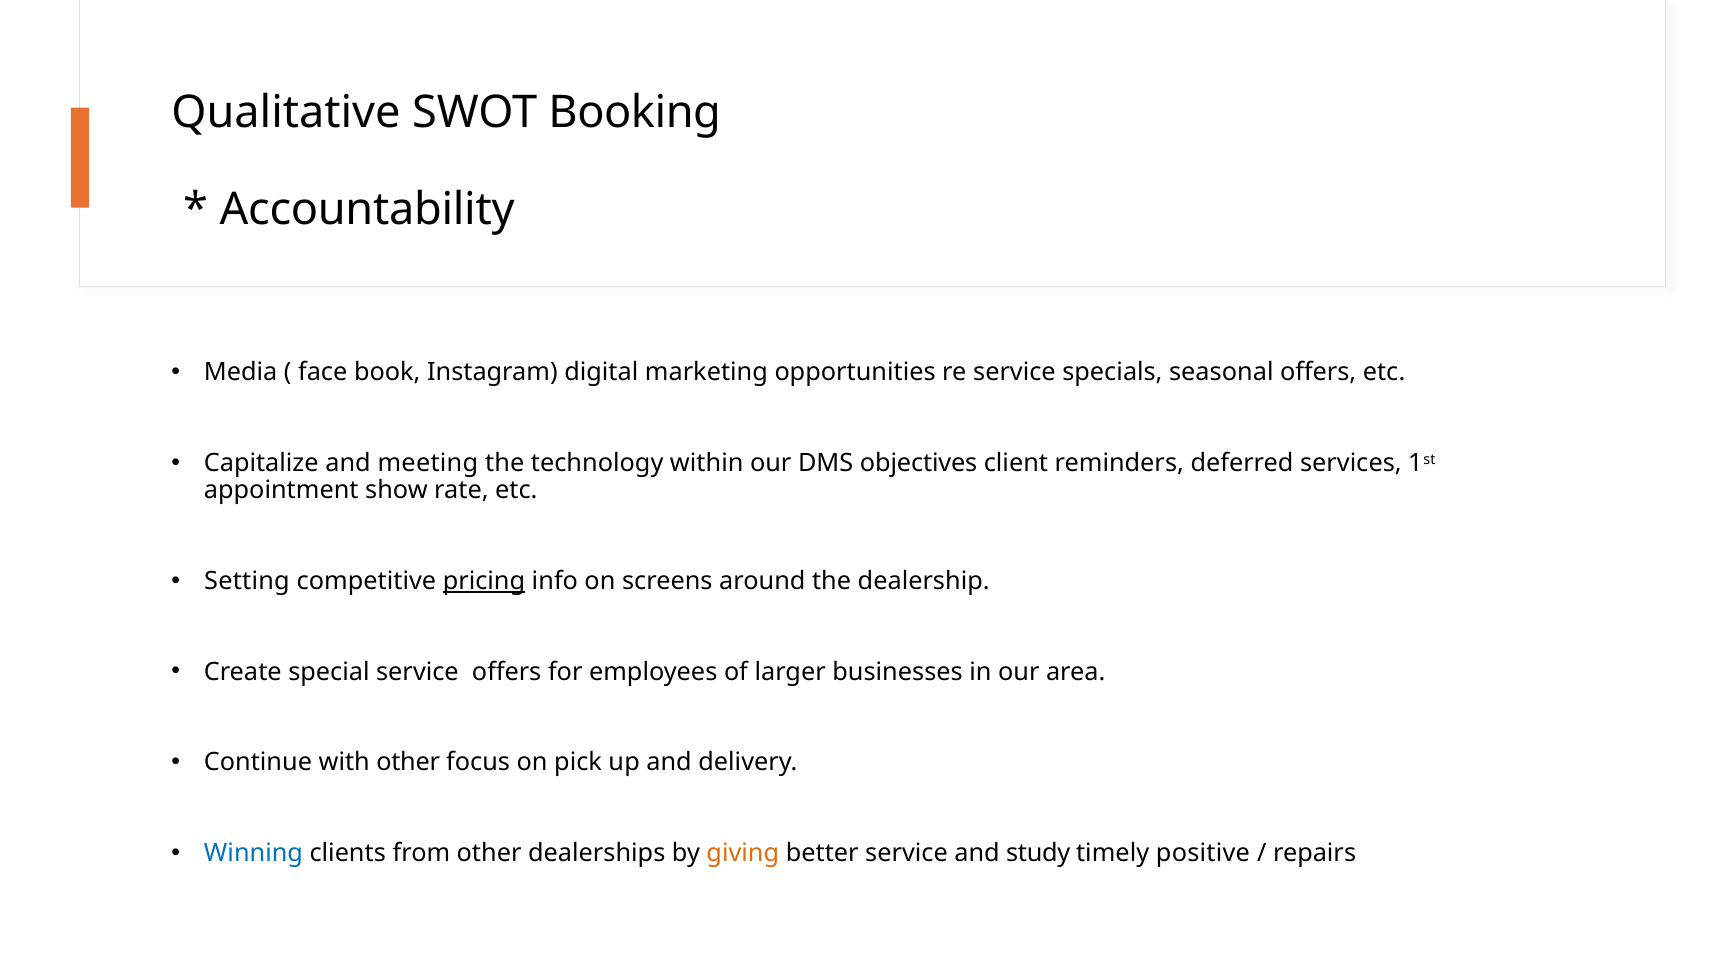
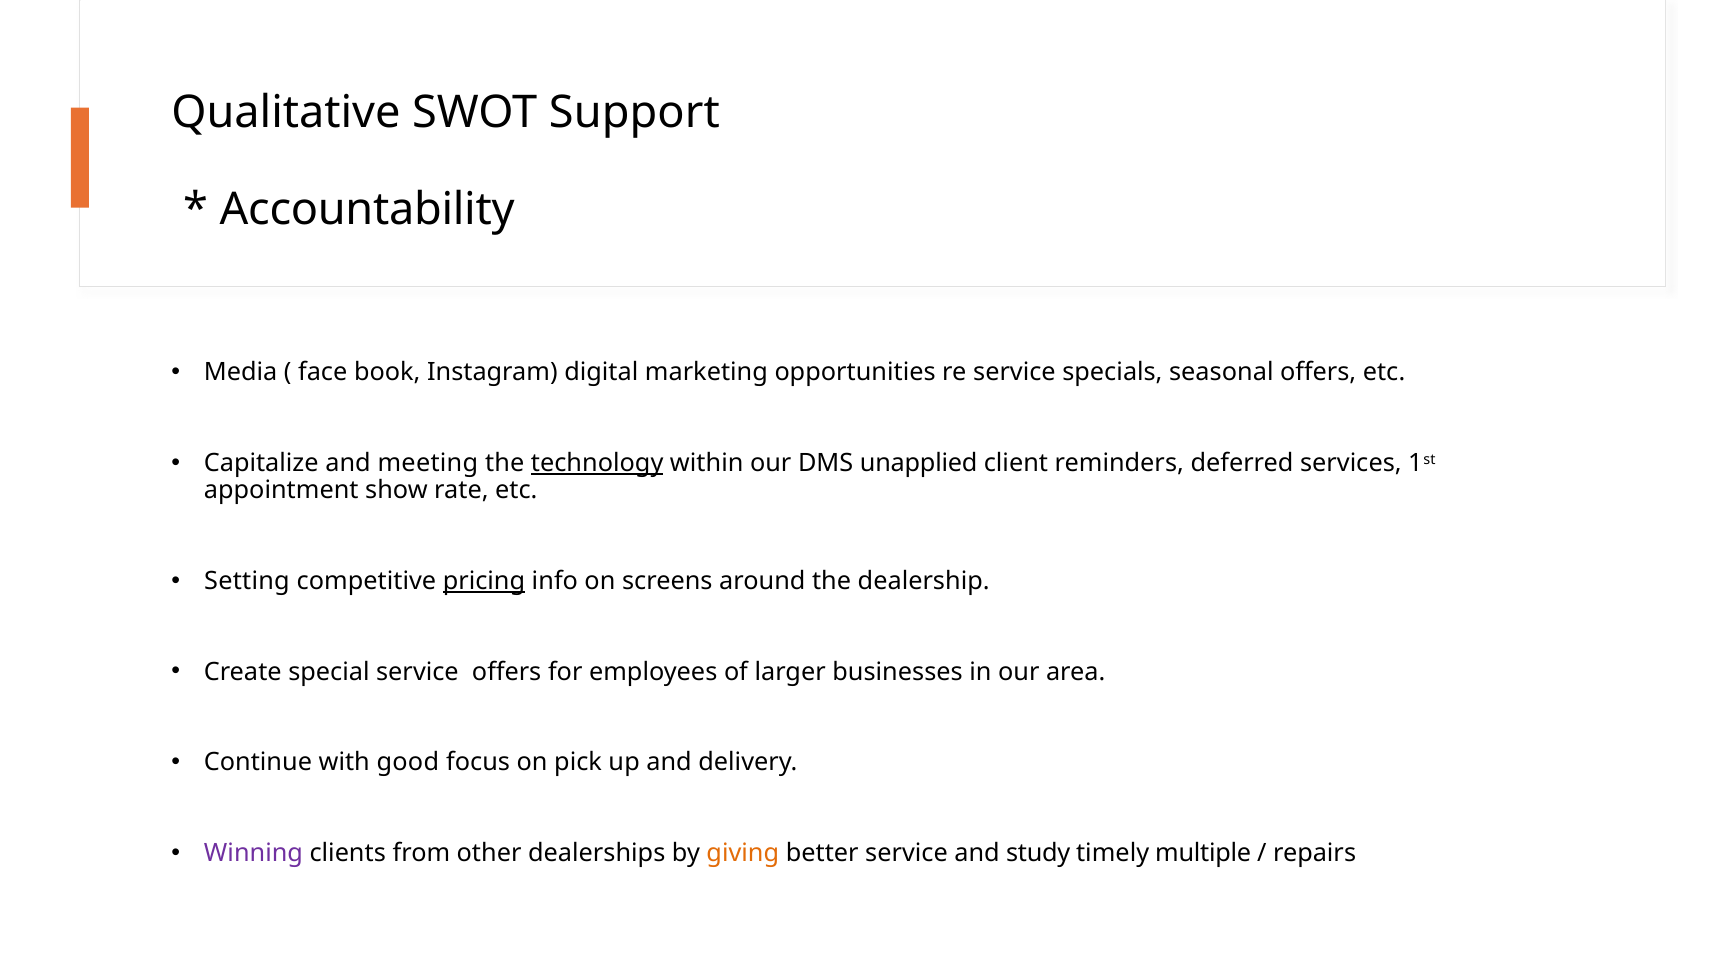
Booking: Booking -> Support (634, 113)
technology underline: none -> present (597, 463)
objectives: objectives -> unapplied (919, 463)
with other: other -> good (408, 763)
Winning colour: blue -> purple (253, 853)
positive: positive -> multiple (1203, 853)
